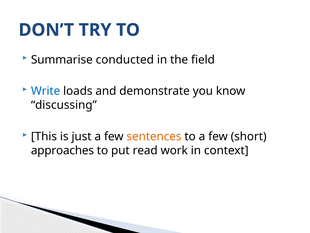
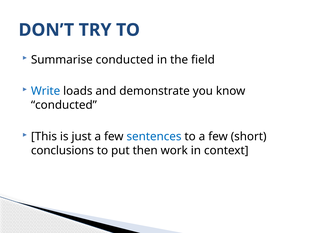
discussing: discussing -> conducted (64, 105)
sentences colour: orange -> blue (154, 136)
approaches: approaches -> conclusions (62, 150)
read: read -> then (145, 150)
